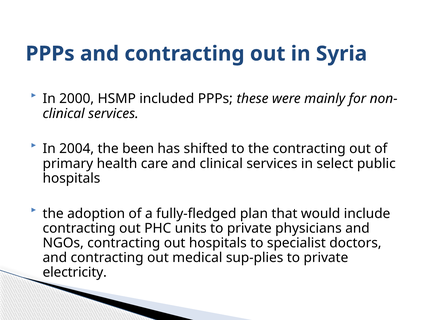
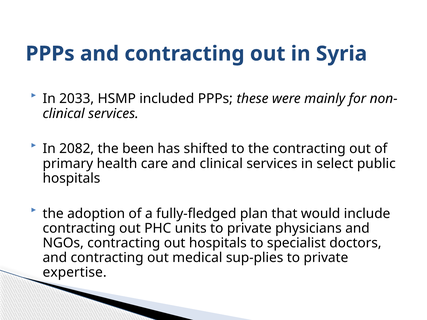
2000: 2000 -> 2033 (77, 99)
2004: 2004 -> 2082 (77, 149)
electricity: electricity -> expertise (75, 273)
